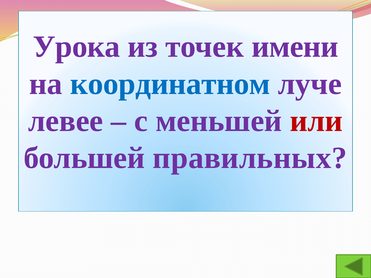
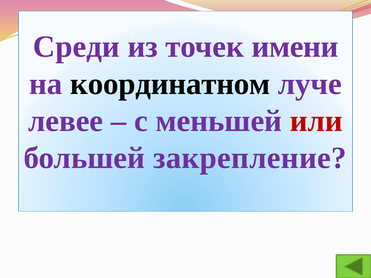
Урока: Урока -> Среди (76, 47)
координатном colour: blue -> black (170, 84)
правильных: правильных -> закрепление (250, 158)
